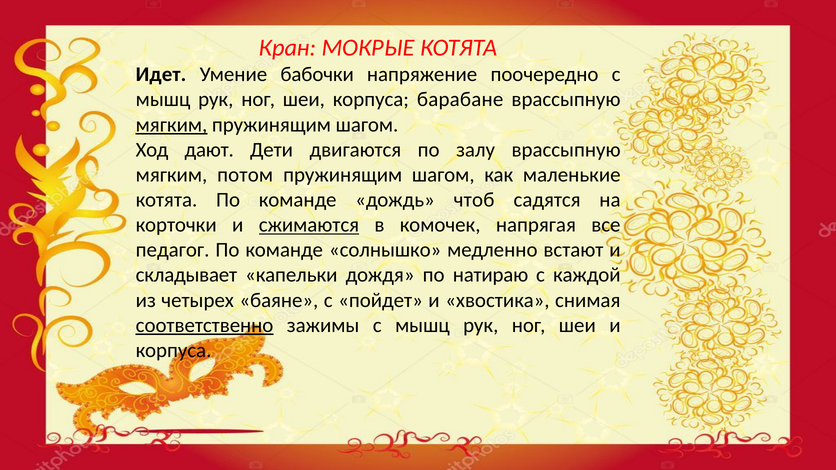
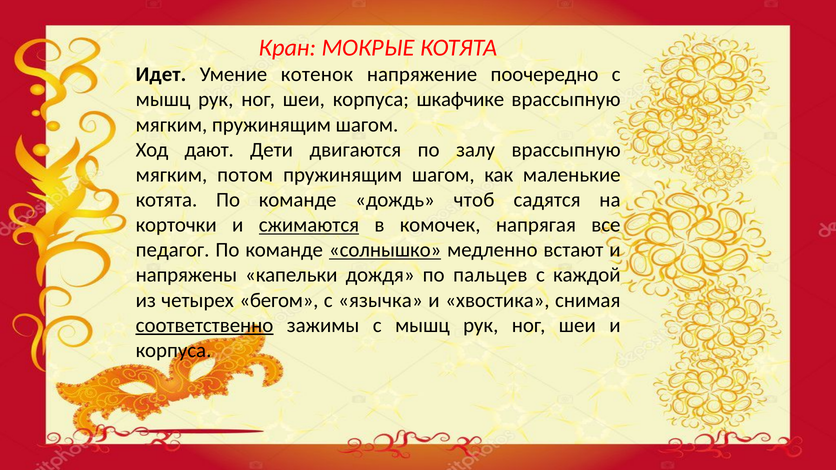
бабочки: бабочки -> котенок (317, 75)
барабане: барабане -> шкафчике (460, 100)
мягким underline: present -> none (172, 125)
солнышко underline: none -> present (385, 250)
складывает: складывает -> напряжены (186, 275)
натираю: натираю -> пальцев (490, 275)
баяне: баяне -> бегом (279, 300)
пойдет: пойдет -> язычка (380, 300)
